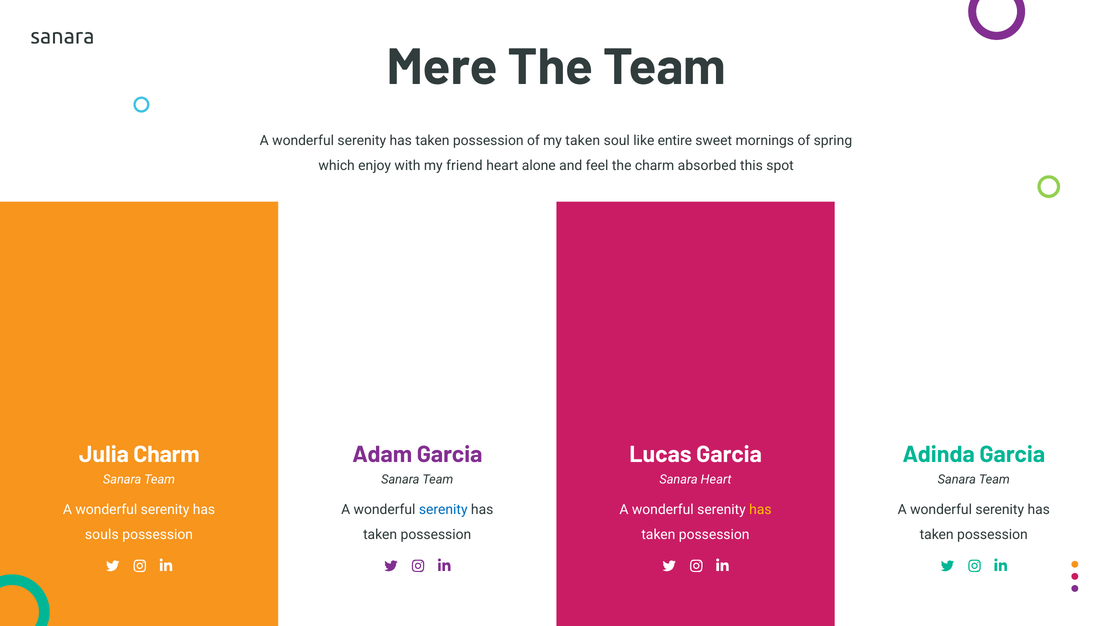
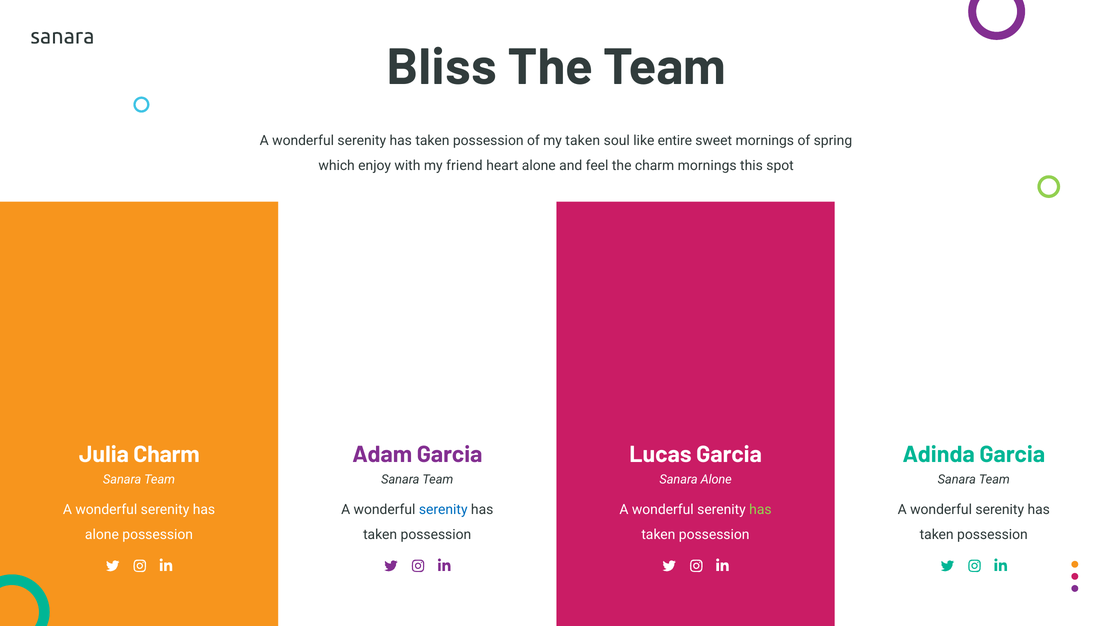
Mere: Mere -> Bliss (442, 68)
charm absorbed: absorbed -> mornings (707, 166)
Sanara Heart: Heart -> Alone (716, 480)
has colour: yellow -> light green (760, 510)
souls: souls -> alone (102, 535)
